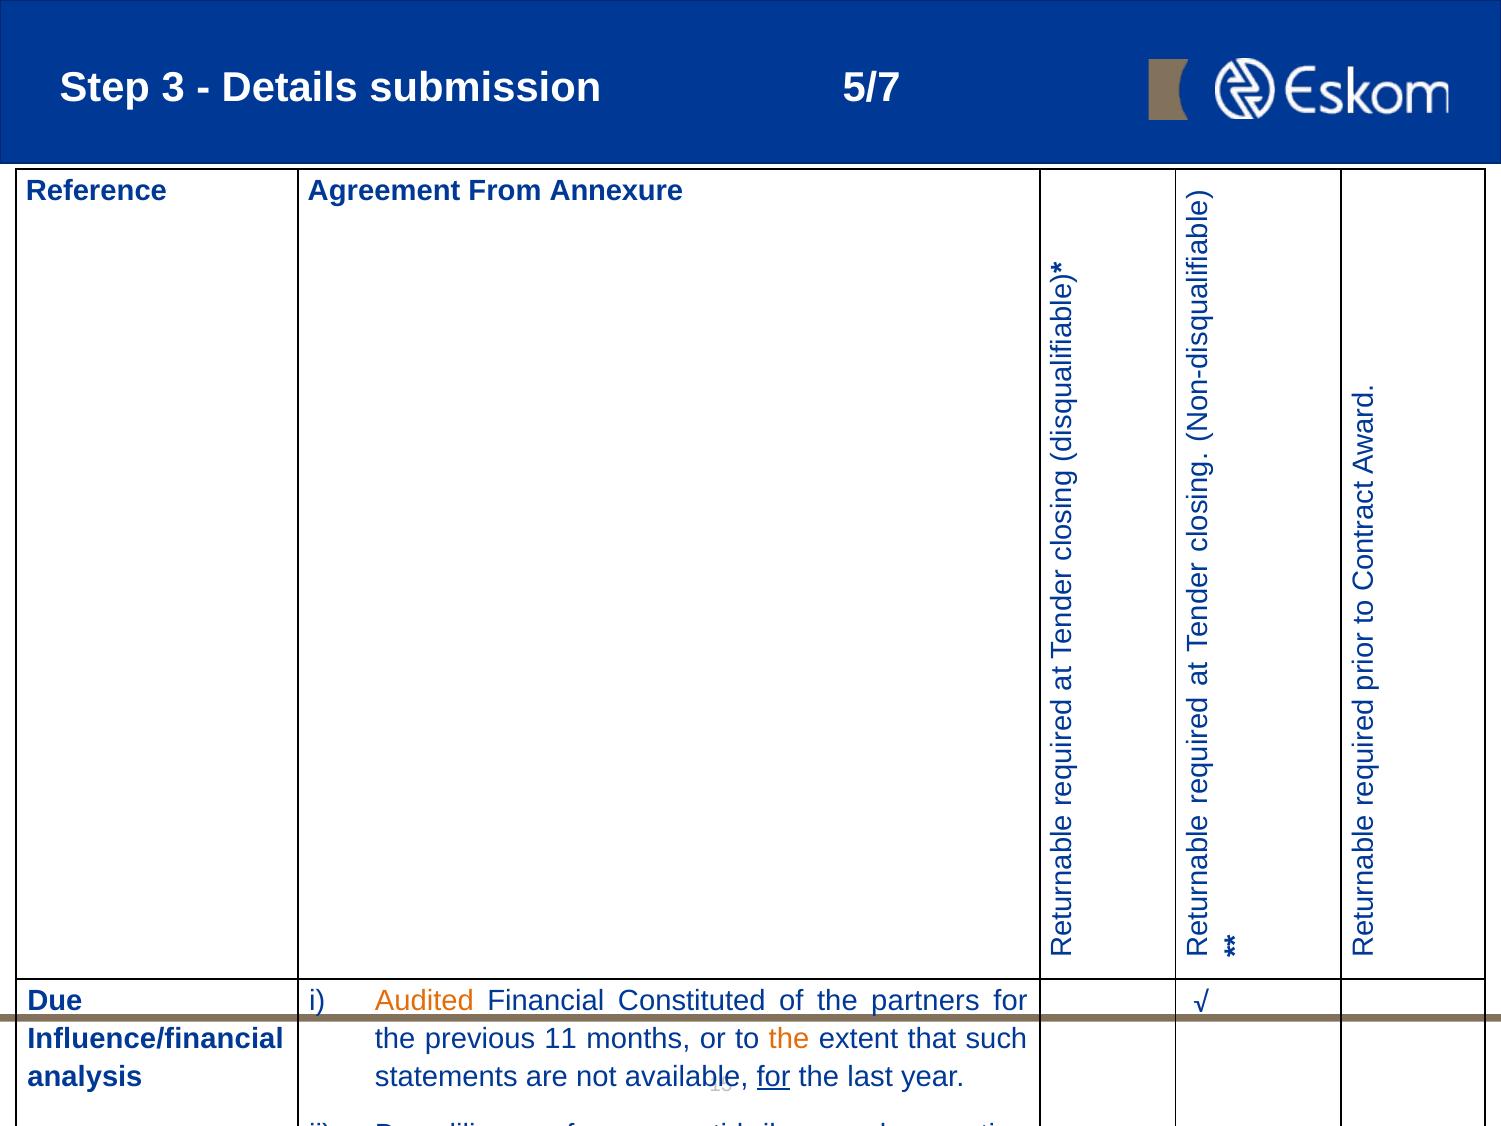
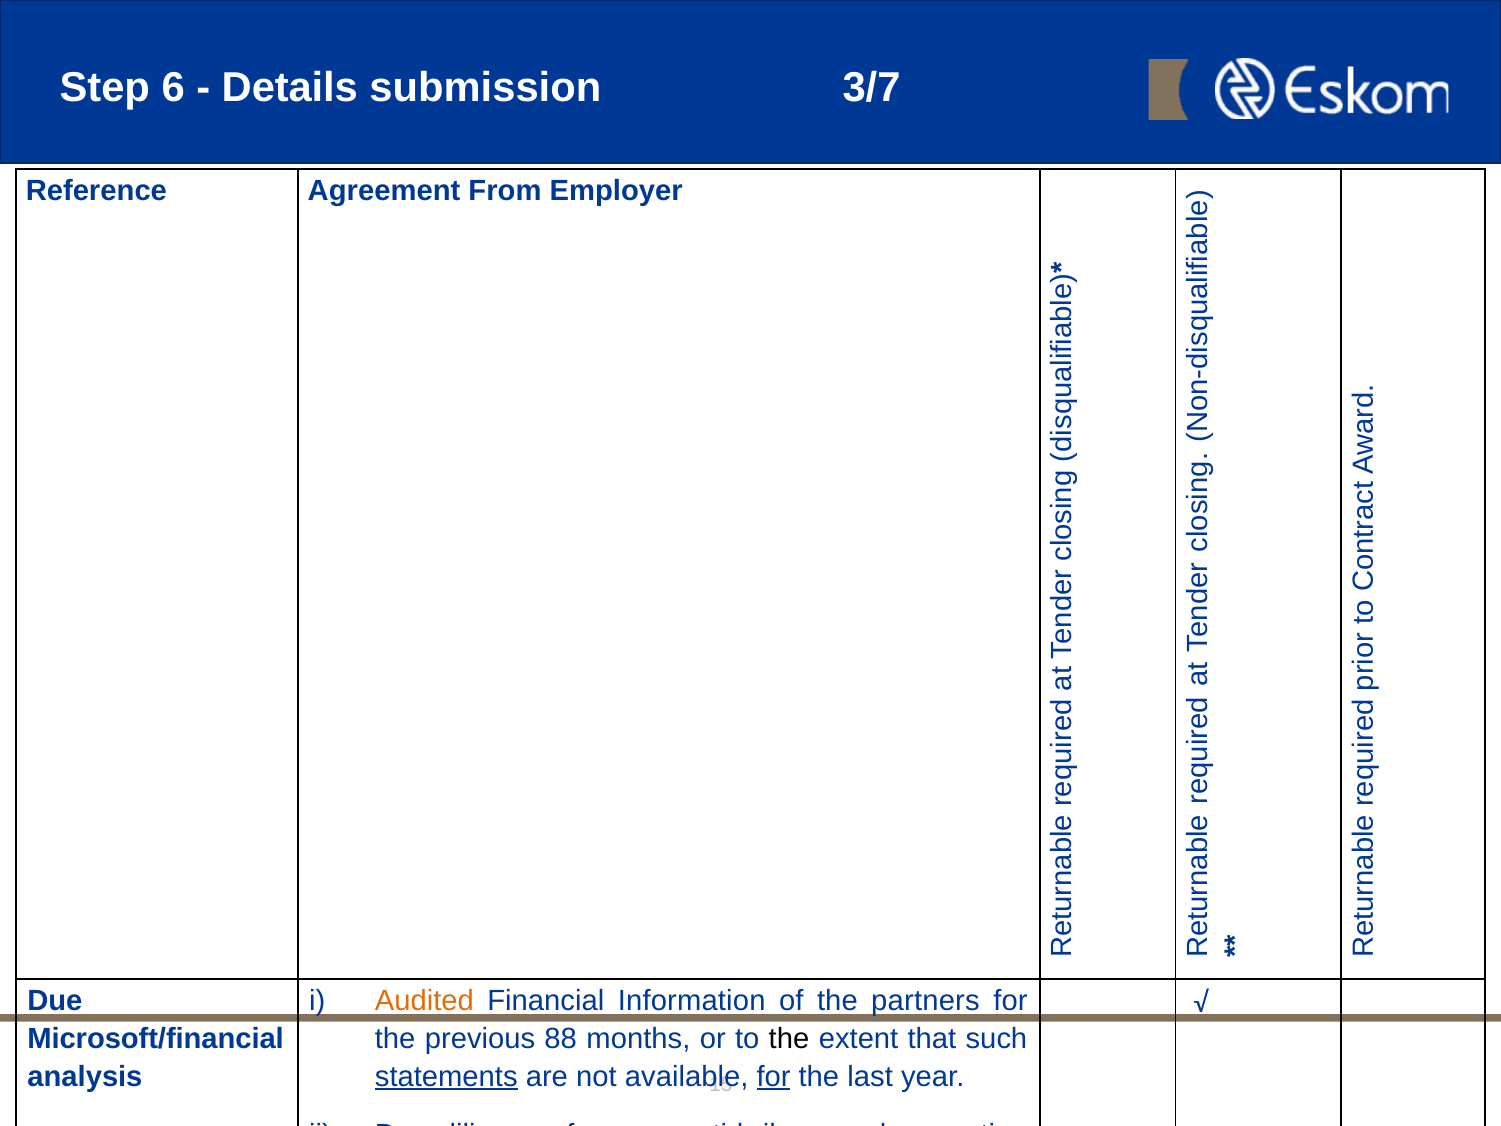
3: 3 -> 6 (173, 88)
5/7: 5/7 -> 3/7 (872, 88)
Annexure: Annexure -> Employer (616, 191)
Constituted: Constituted -> Information (692, 1001)
Influence/financial: Influence/financial -> Microsoft/financial (156, 1039)
11: 11 -> 88 (561, 1039)
the colour: orange -> black (789, 1039)
statements underline: none -> present (446, 1076)
